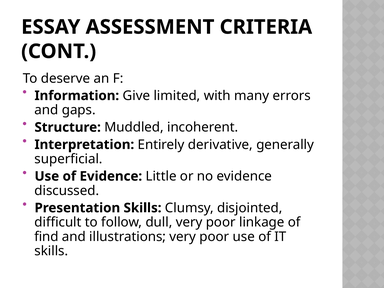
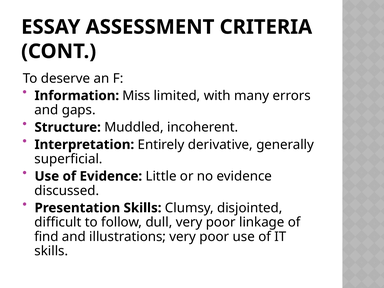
Give: Give -> Miss (136, 96)
